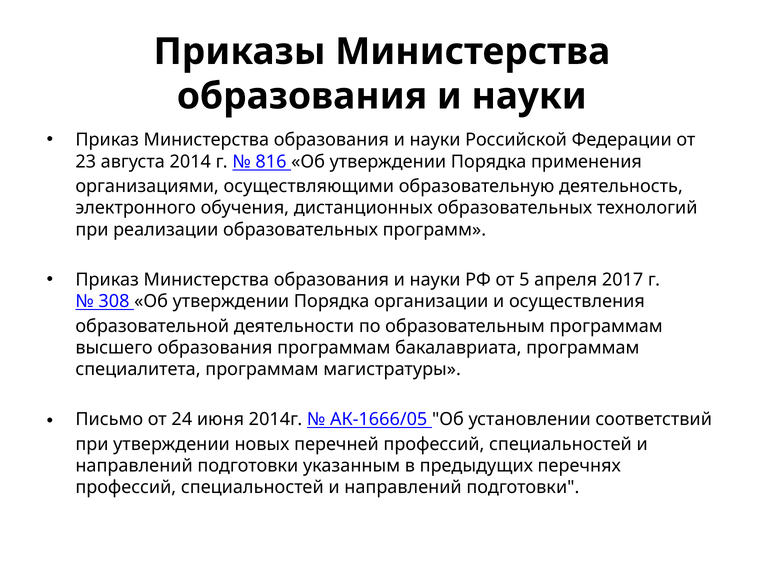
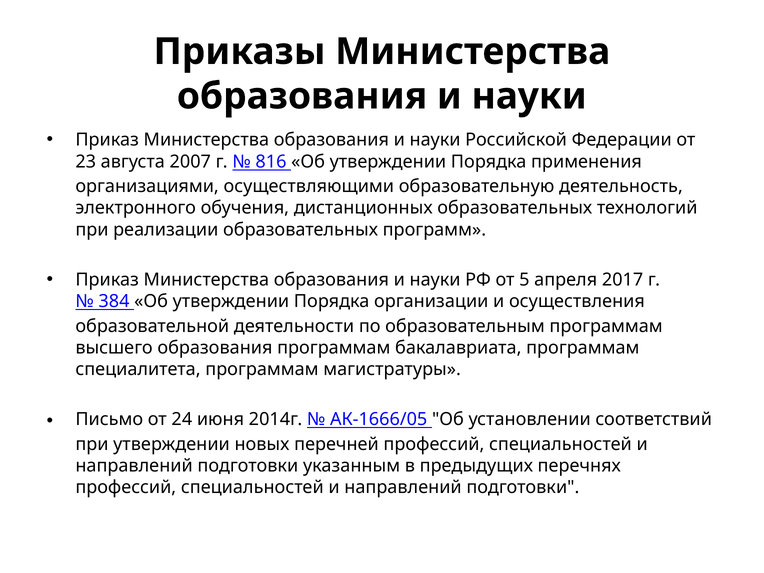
2014: 2014 -> 2007 (190, 162)
308: 308 -> 384 (114, 301)
